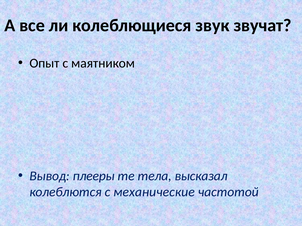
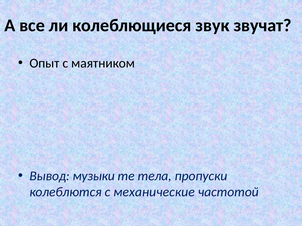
плееры: плееры -> музыки (94, 176)
высказал: высказал -> пропуски (201, 176)
